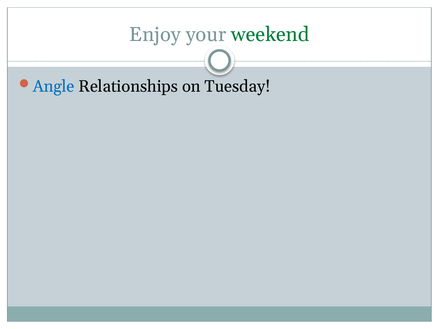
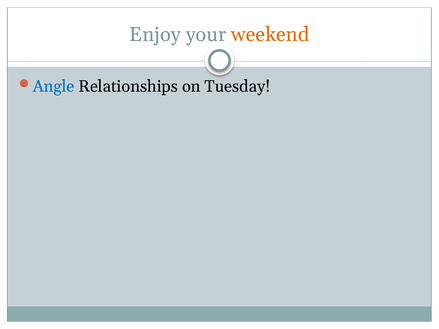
weekend colour: green -> orange (270, 35)
